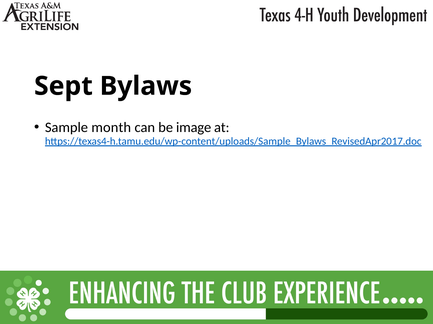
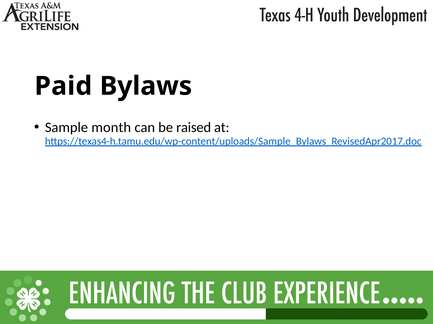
Sept: Sept -> Paid (63, 86)
image: image -> raised (194, 128)
